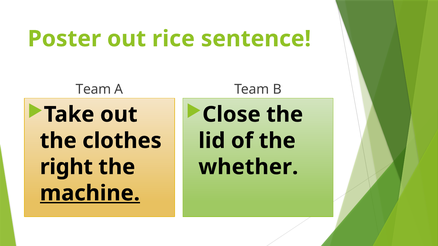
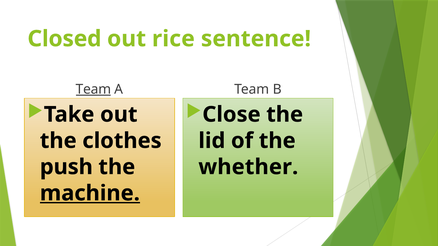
Poster: Poster -> Closed (64, 39)
Team underline: none -> present (93, 89)
right: right -> push (66, 167)
